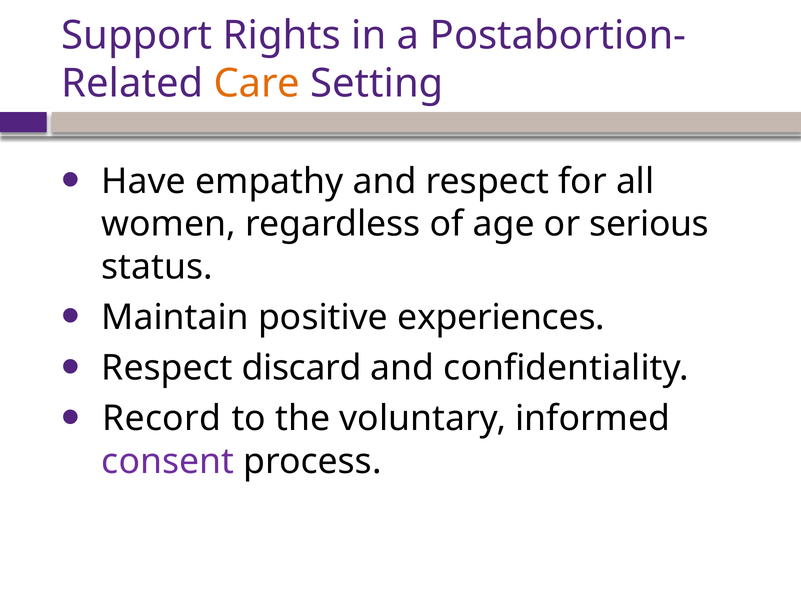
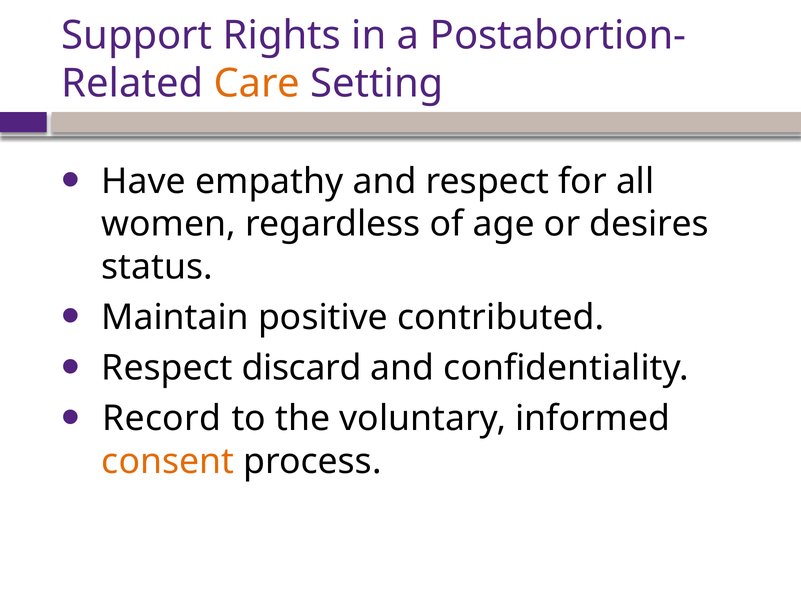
serious: serious -> desires (649, 224)
experiences: experiences -> contributed (501, 317)
consent colour: purple -> orange (168, 461)
